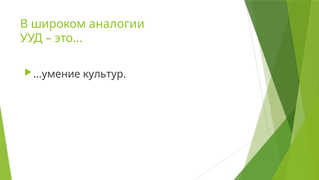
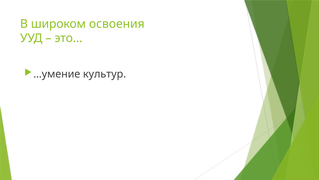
аналогии: аналогии -> освоения (117, 24)
